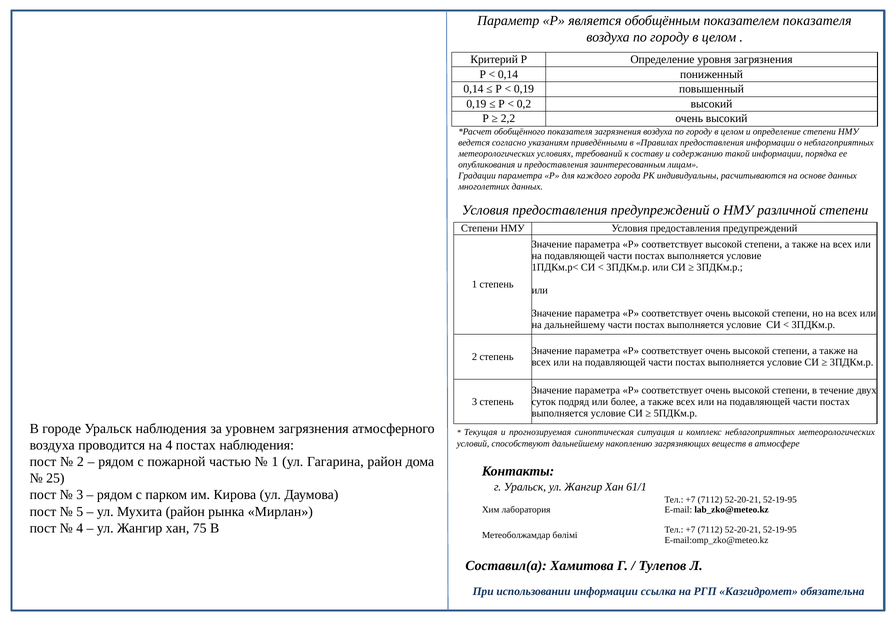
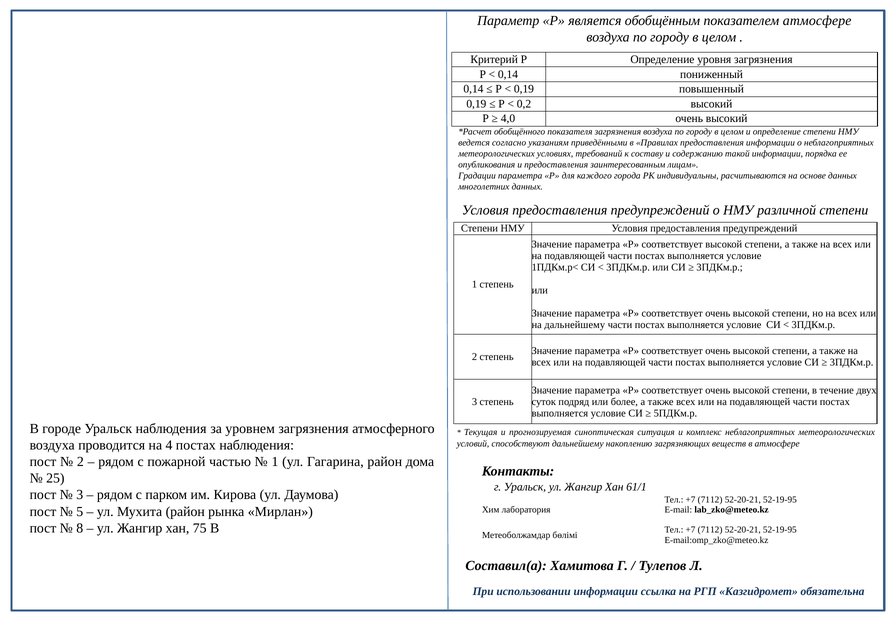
показателем показателя: показателя -> атмосфере (817, 20)
2,2: 2,2 -> 4,0 (508, 119)
4: 4 -> 8 (80, 527)
